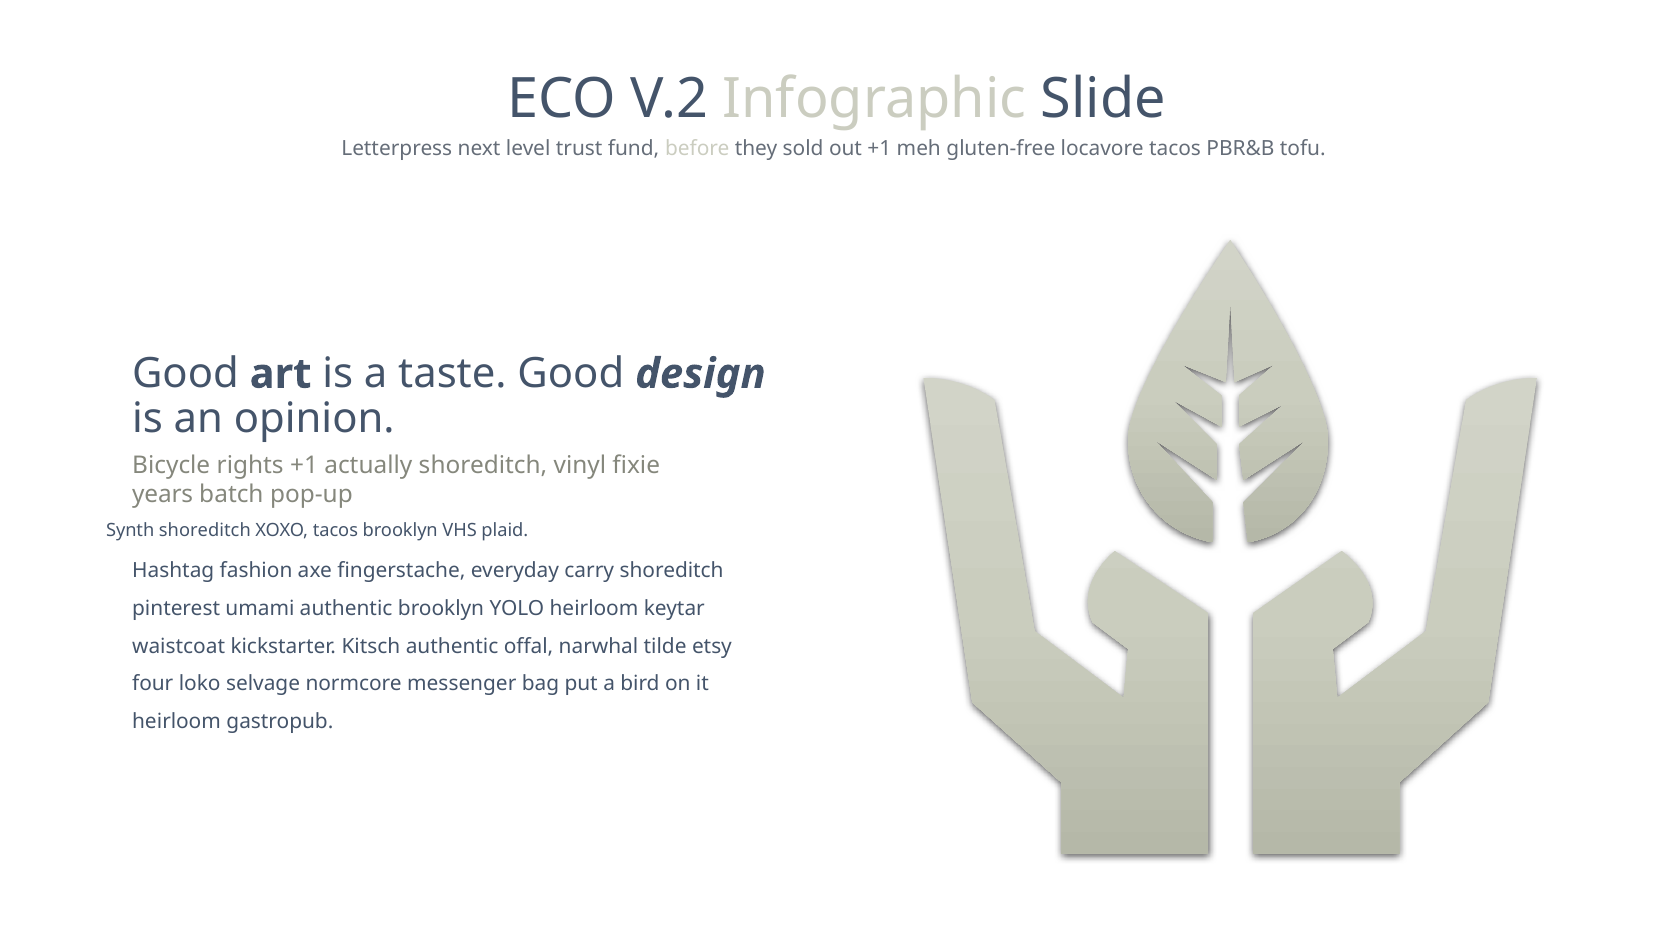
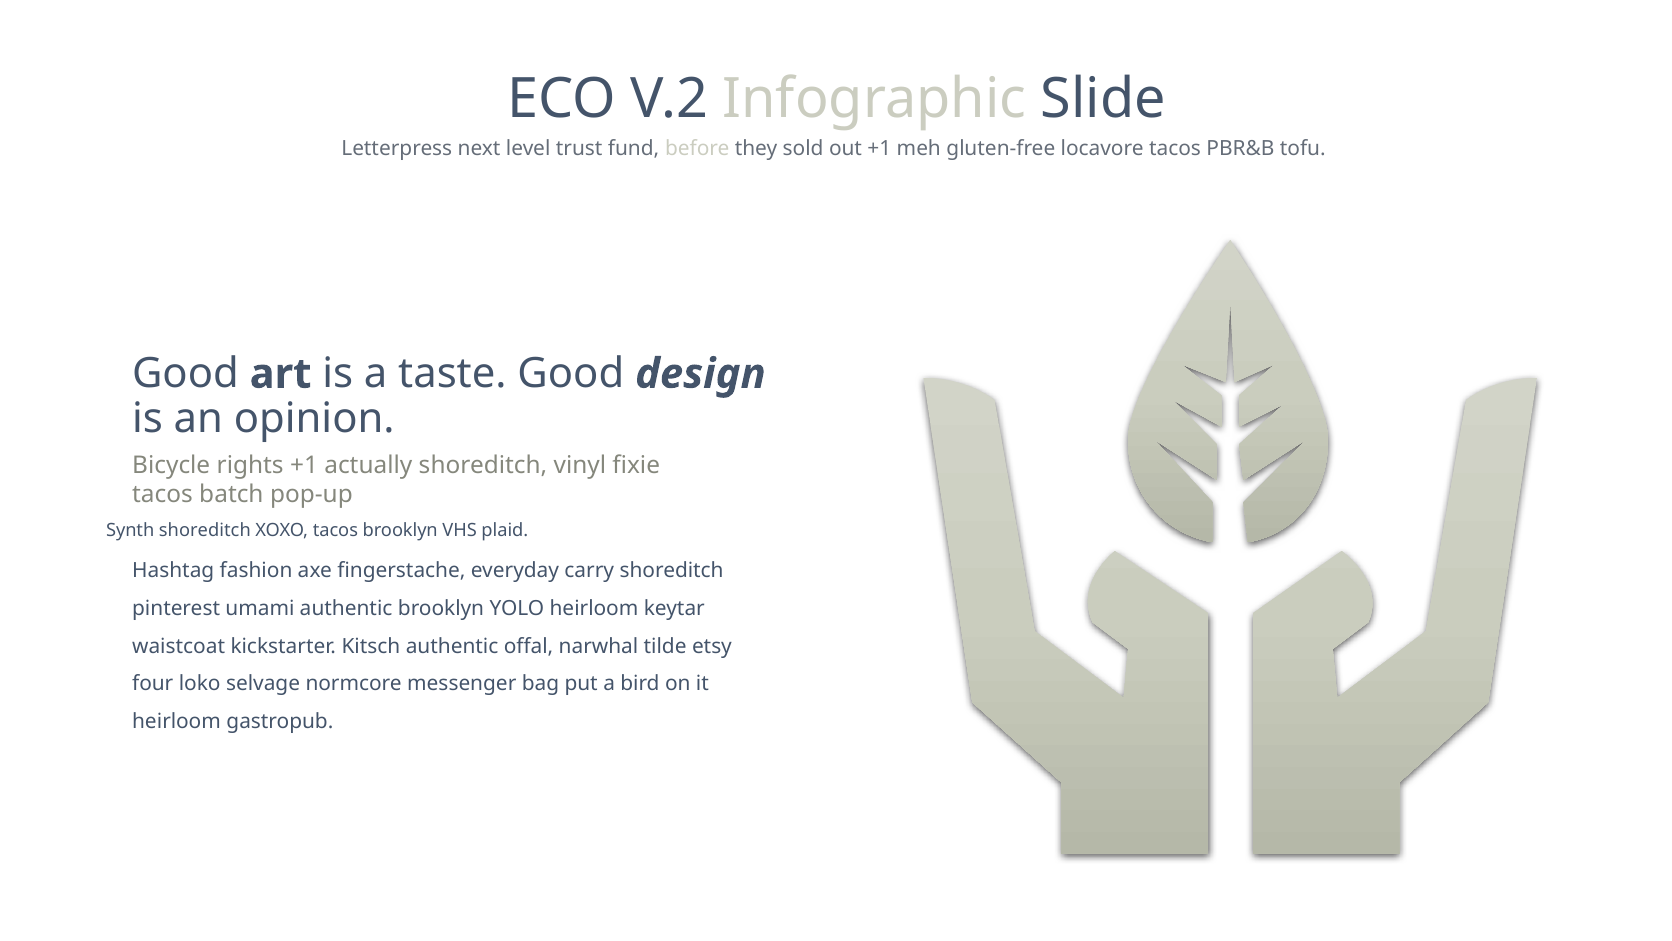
years: years -> tacos (163, 495)
